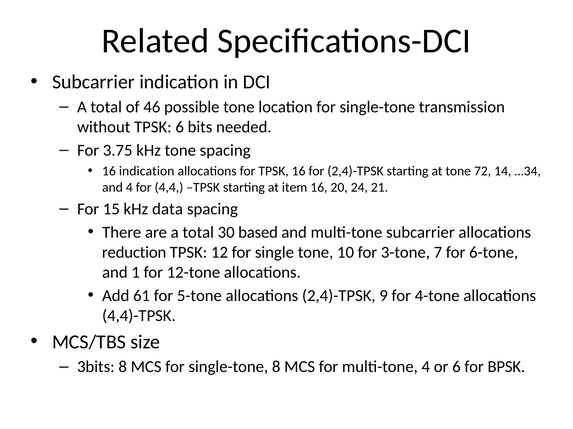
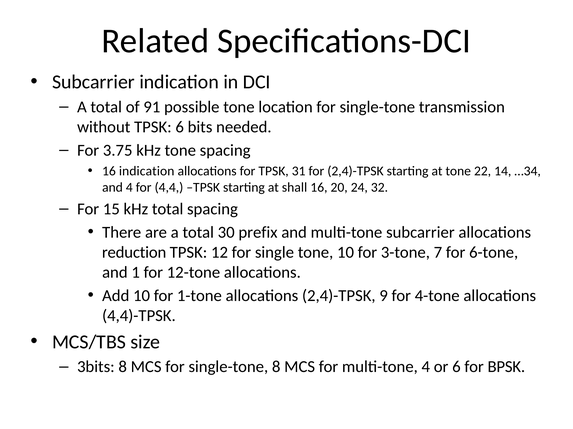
46: 46 -> 91 (152, 107)
TPSK 16: 16 -> 31 (299, 171)
72: 72 -> 22 (483, 171)
item: item -> shall (295, 188)
21: 21 -> 32 (379, 188)
kHz data: data -> total (168, 209)
based: based -> prefix (258, 233)
Add 61: 61 -> 10 (142, 296)
5-tone: 5-tone -> 1-tone (199, 296)
